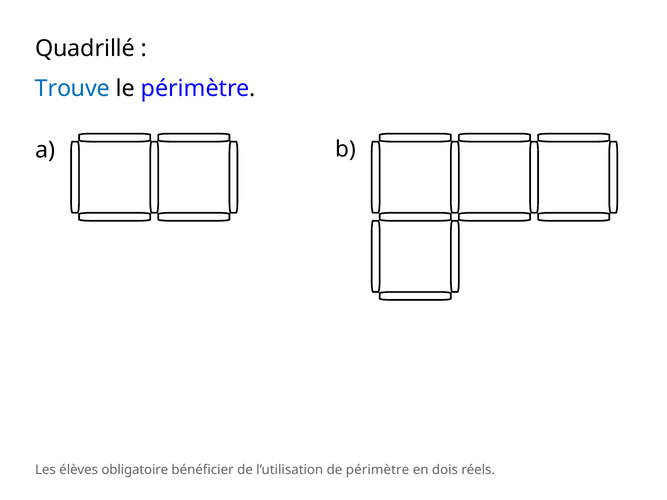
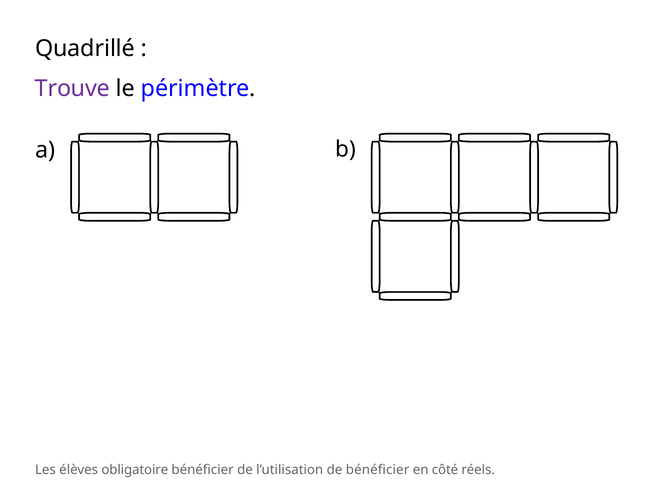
Trouve colour: blue -> purple (72, 89)
de périmètre: périmètre -> bénéficier (378, 470)
dois: dois -> côté (445, 470)
